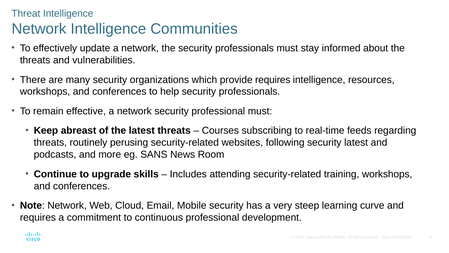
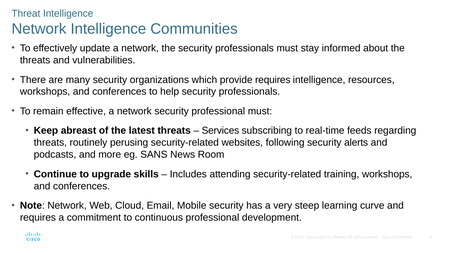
Courses: Courses -> Services (220, 130)
security latest: latest -> alerts (356, 142)
